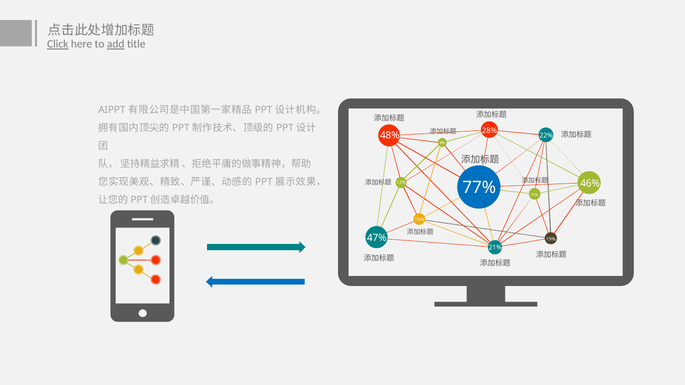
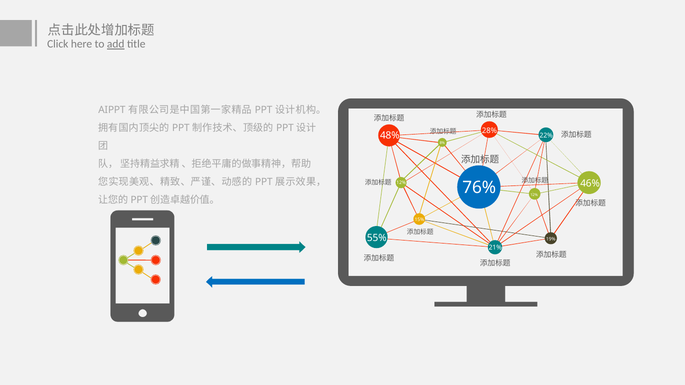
Click underline: present -> none (58, 44)
77%: 77% -> 76% (479, 188)
47%: 47% -> 55% (377, 238)
